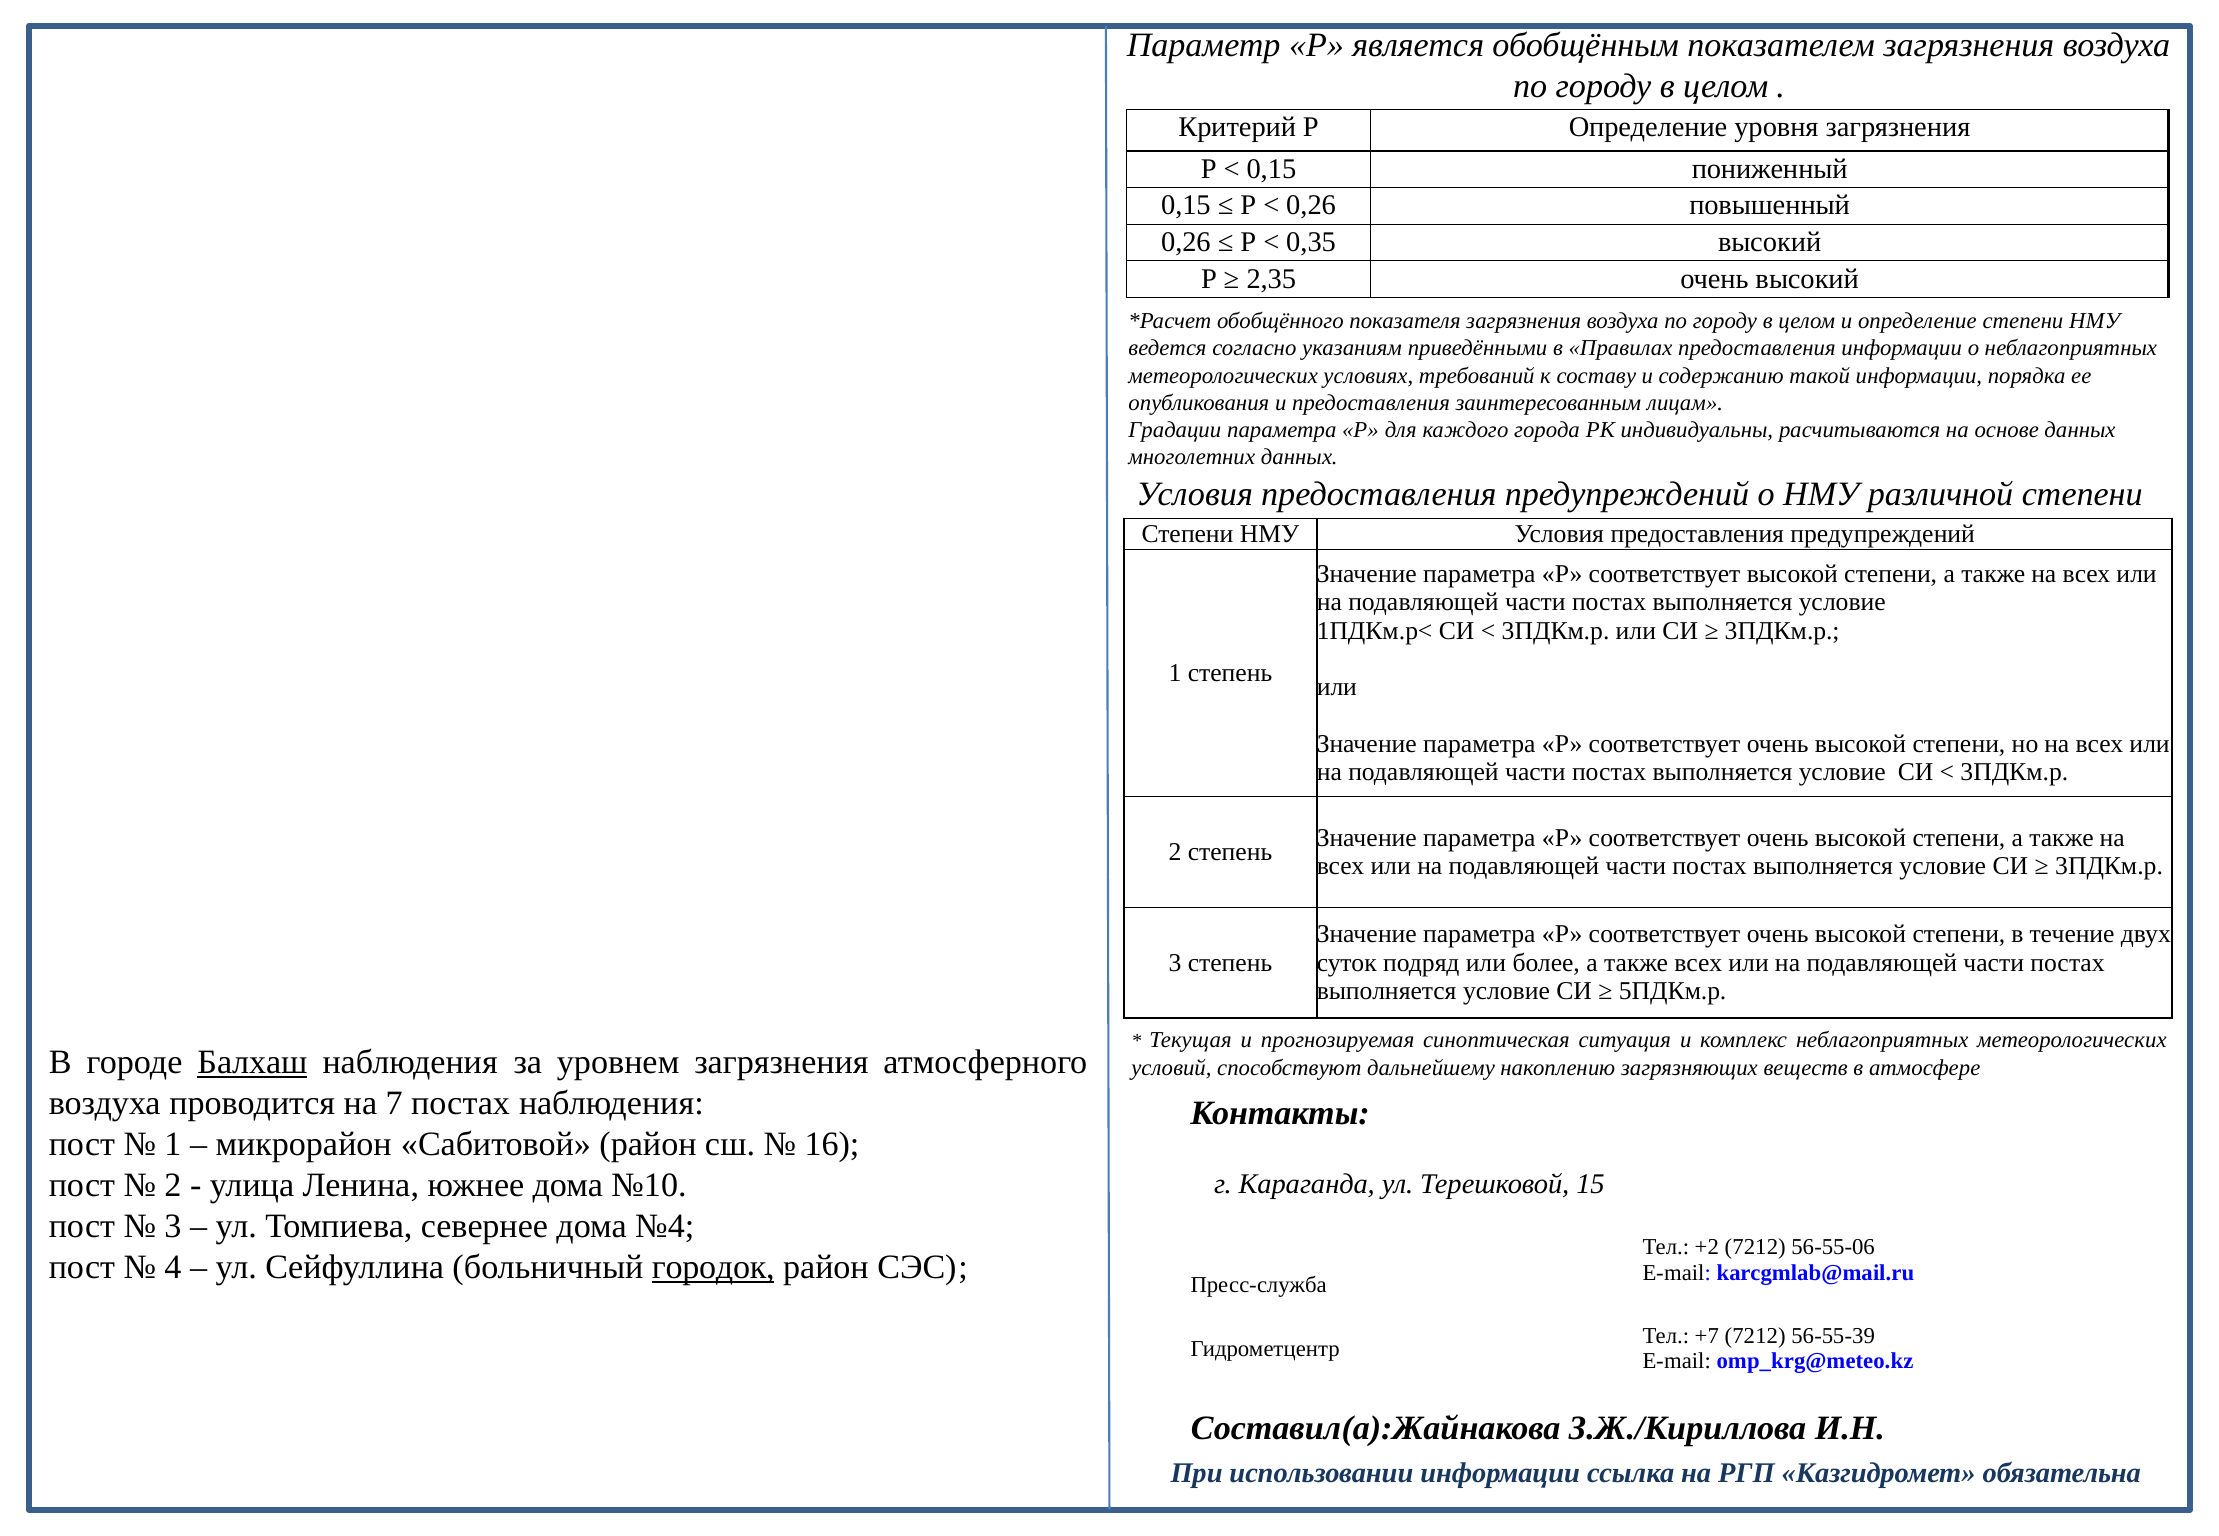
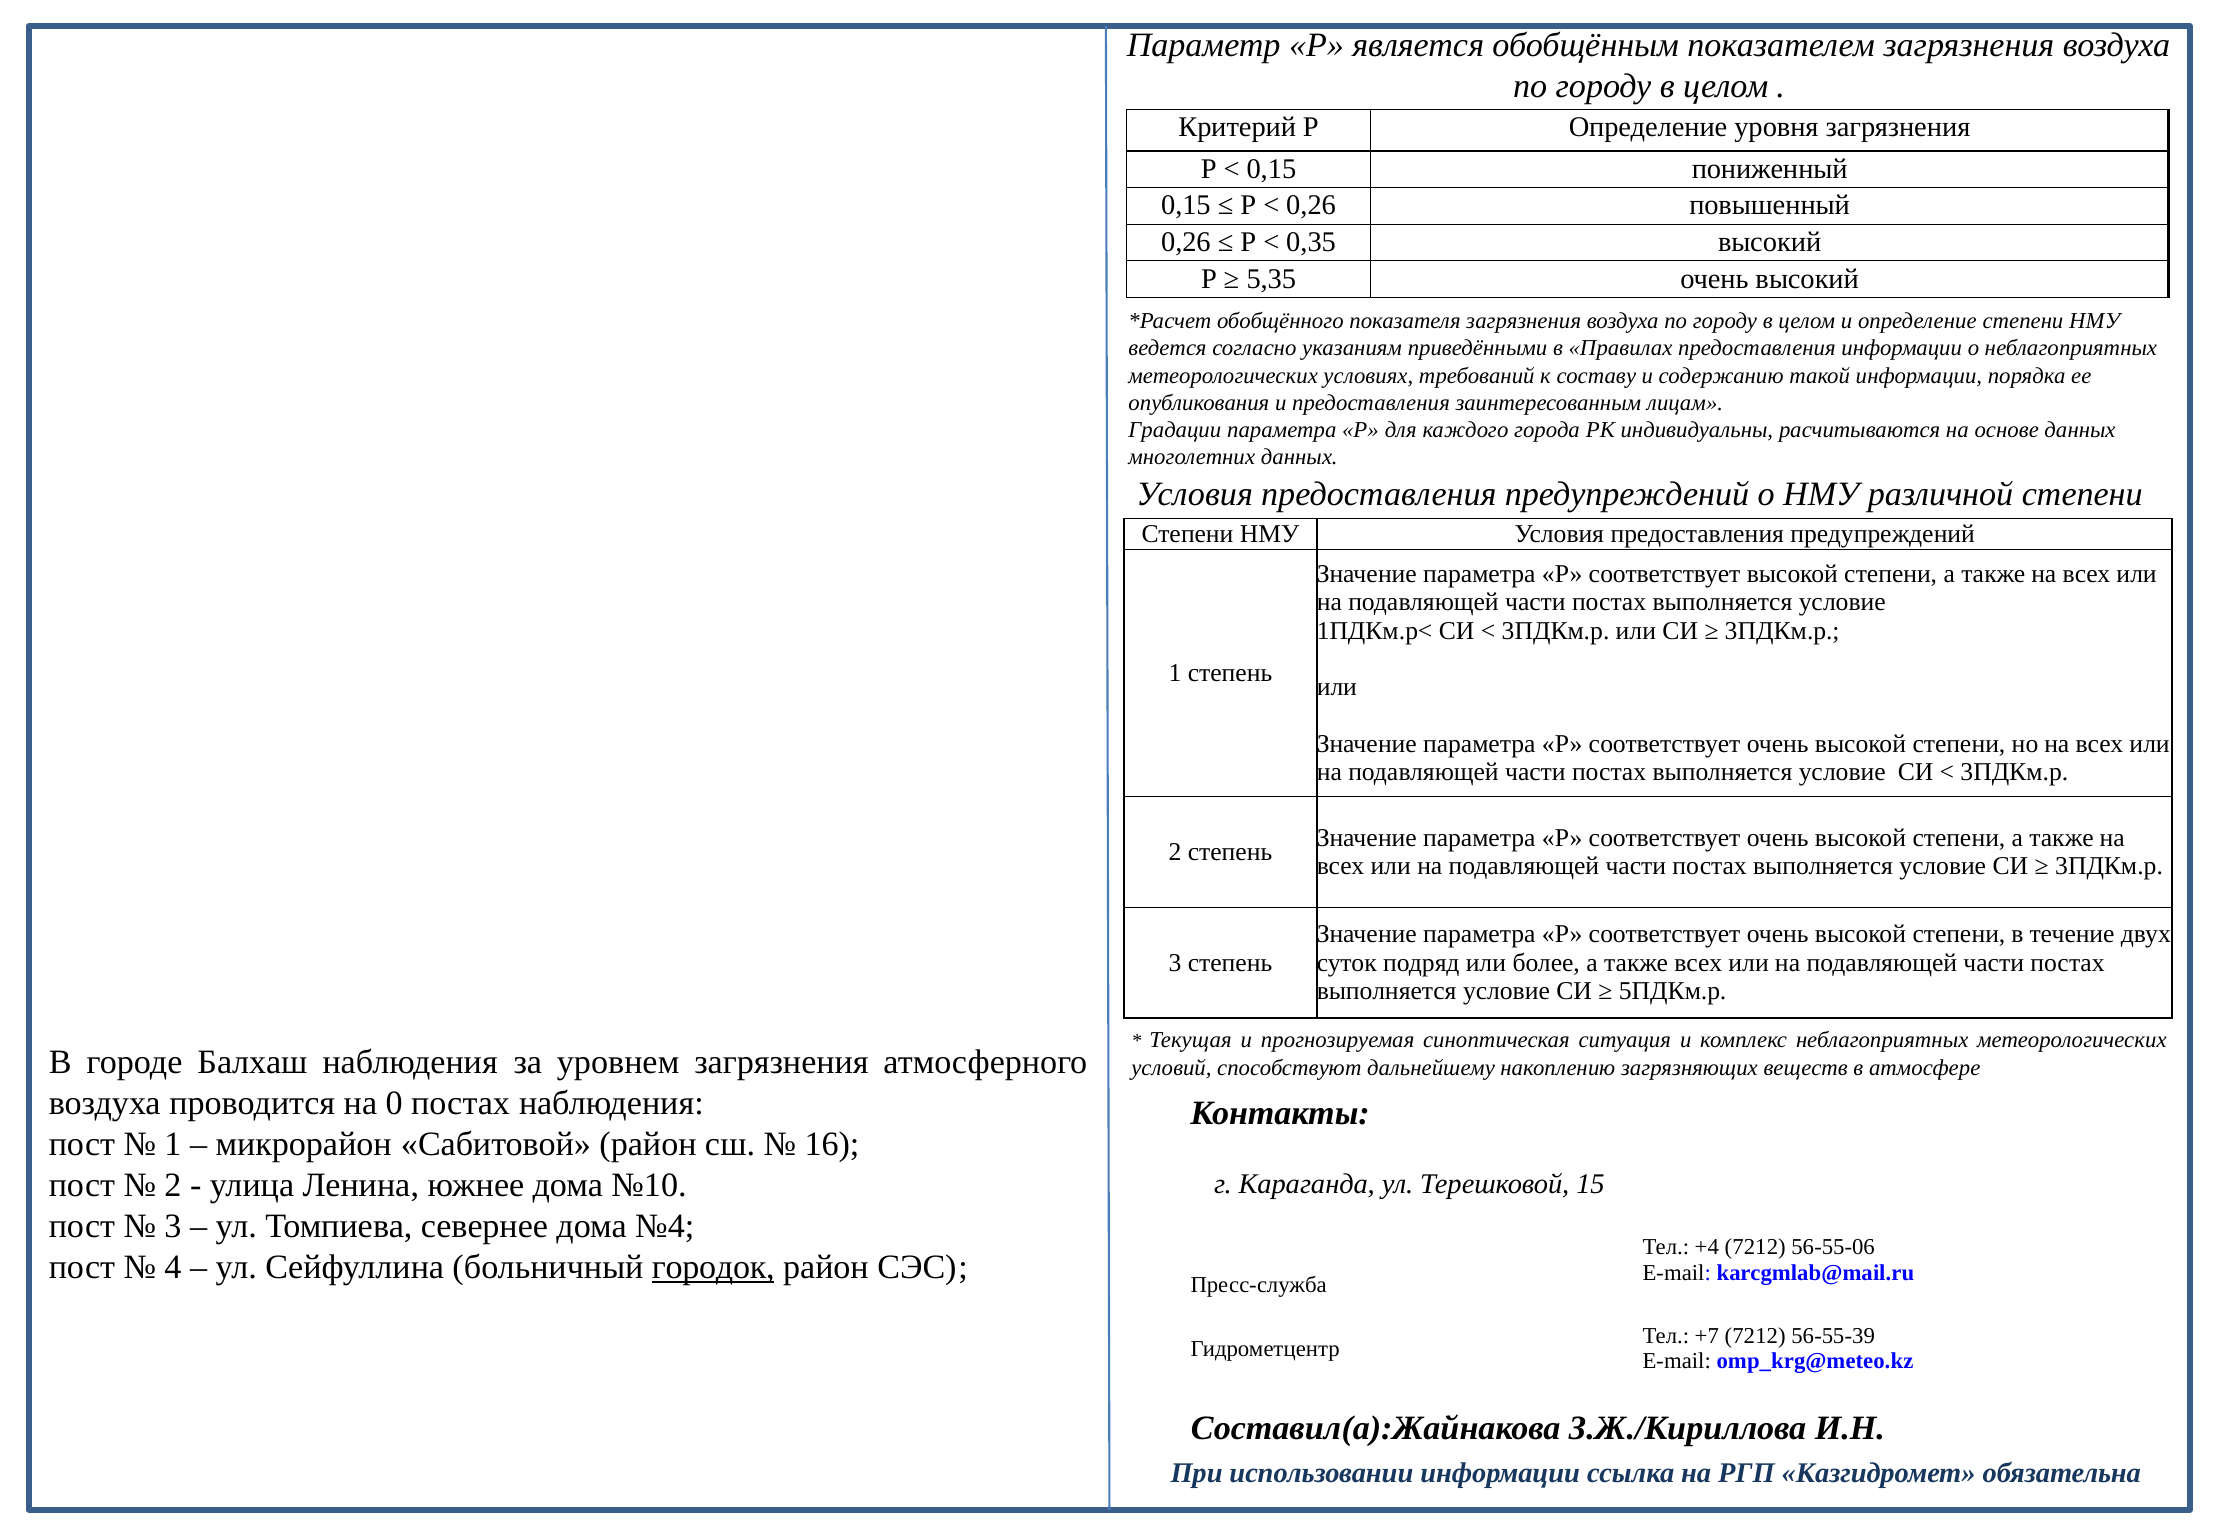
2,35: 2,35 -> 5,35 (1271, 279)
Балхаш underline: present -> none (252, 1062)
7: 7 -> 0 (394, 1103)
+2: +2 -> +4 (1707, 1247)
